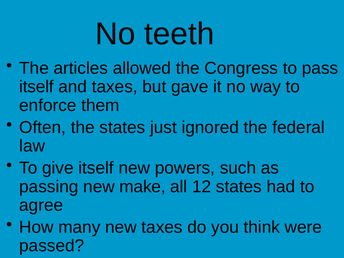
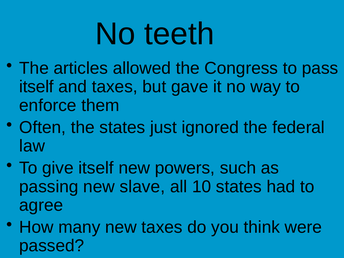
make: make -> slave (142, 187)
12: 12 -> 10 (202, 187)
